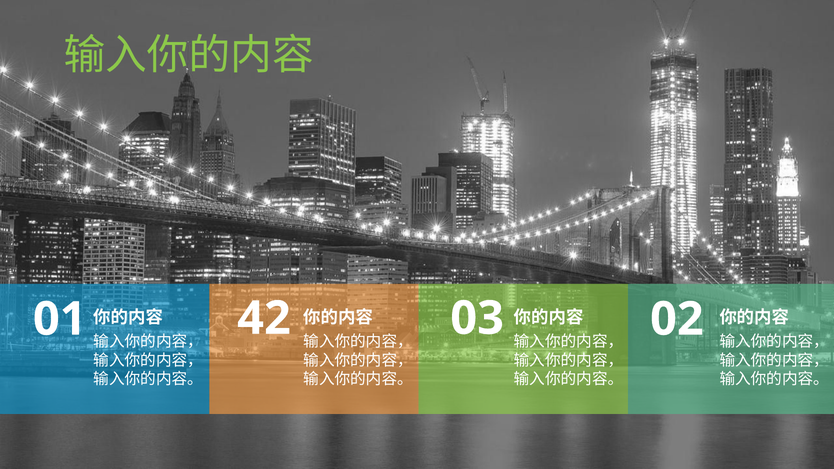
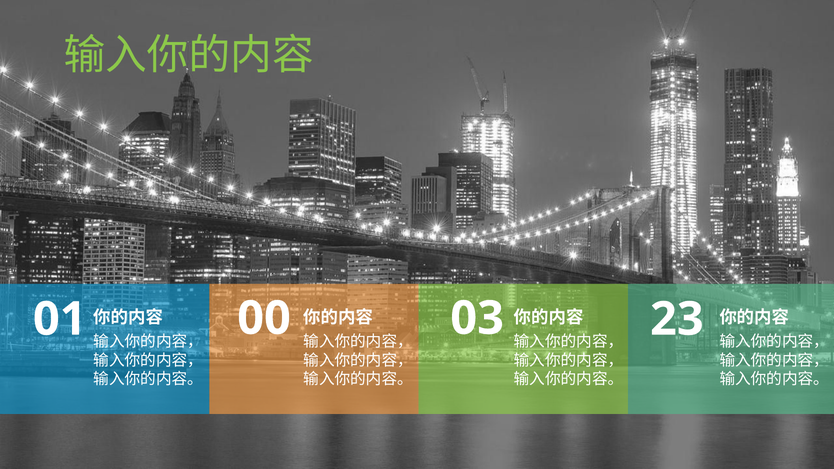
42: 42 -> 00 (264, 318)
02: 02 -> 23 (677, 319)
